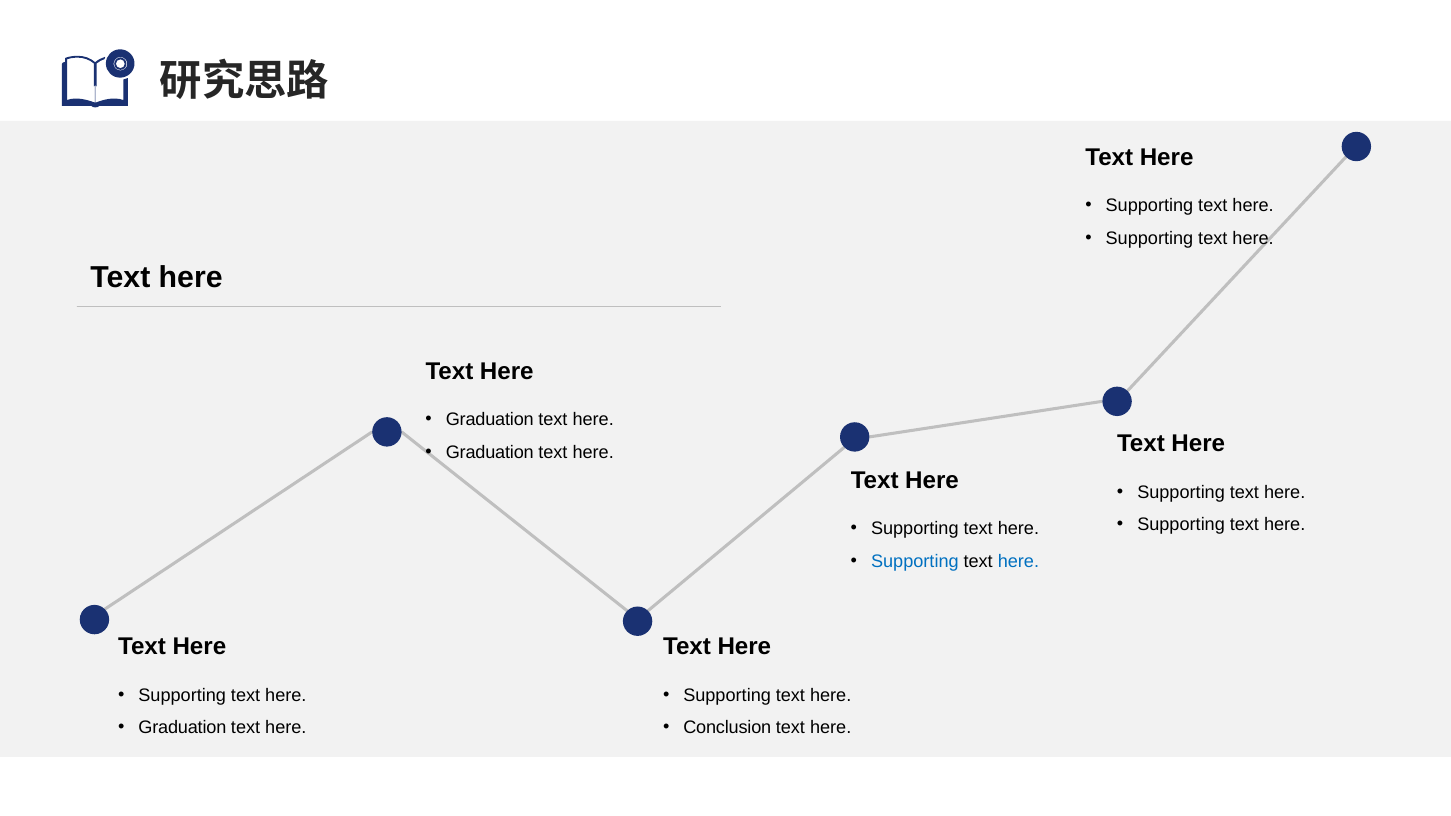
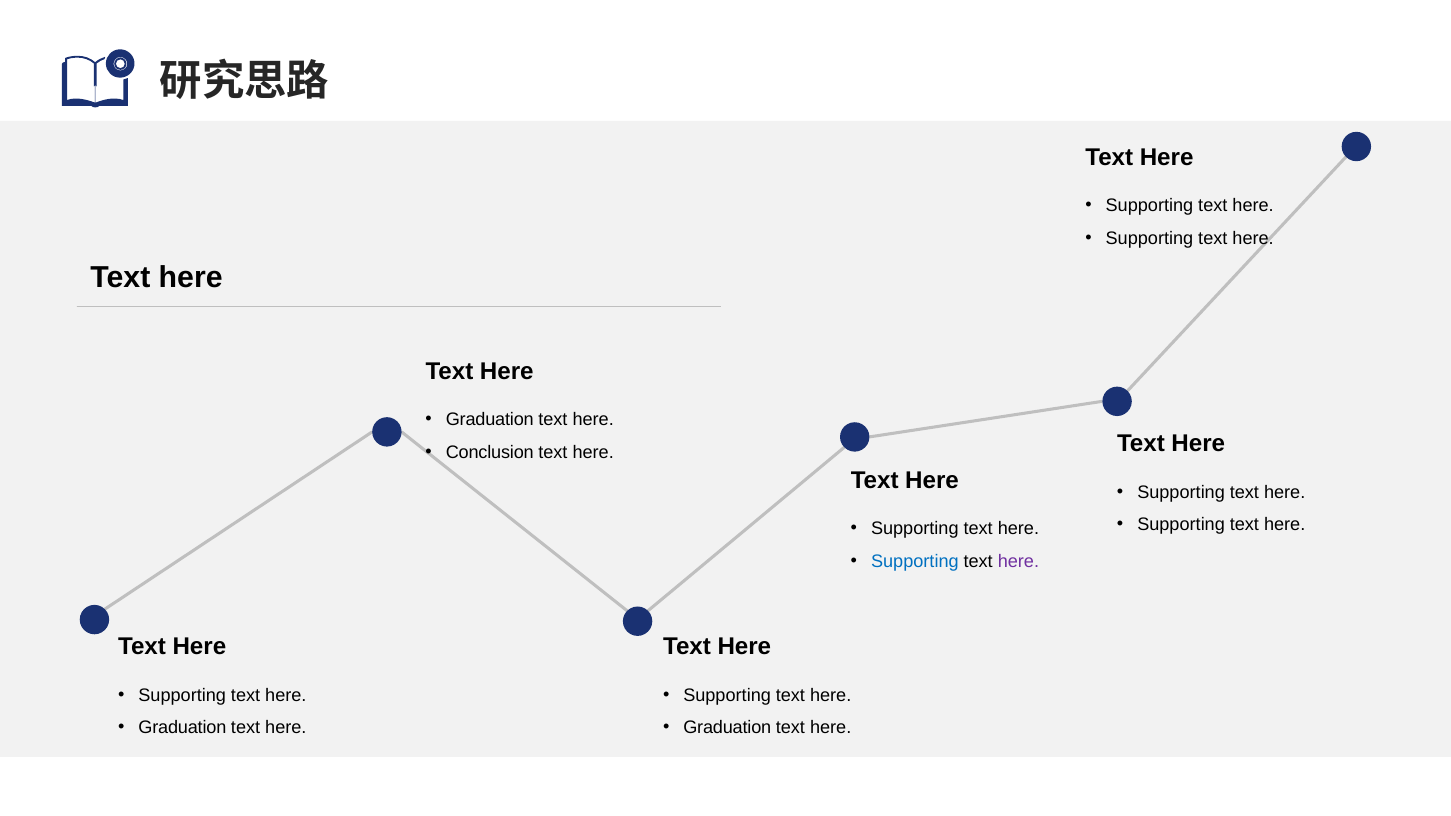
Graduation: Graduation -> Conclusion (490, 452)
here colour: blue -> purple (1018, 562)
Conclusion: Conclusion -> Graduation (727, 728)
